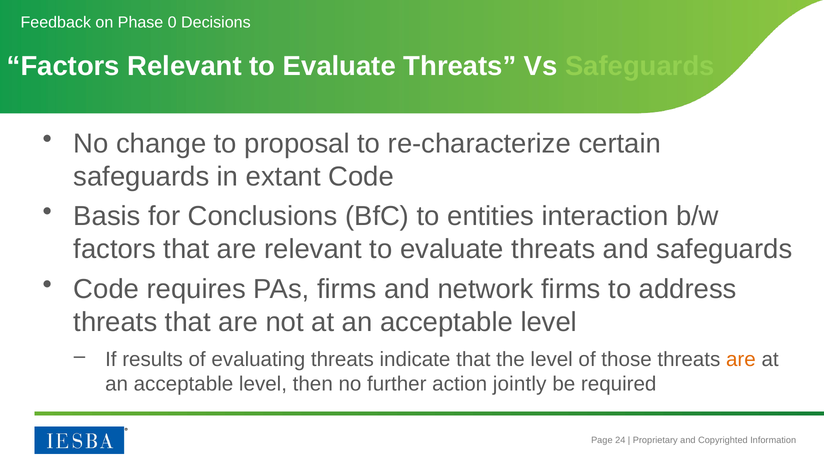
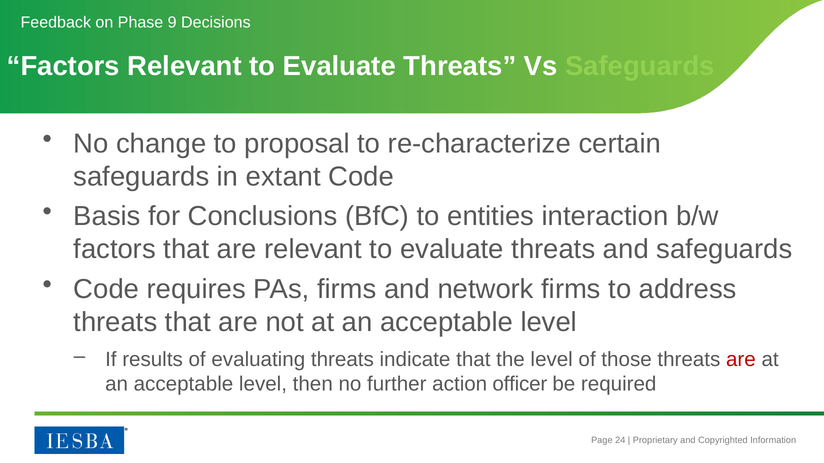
0: 0 -> 9 (172, 23)
are colour: orange -> red (741, 360)
jointly: jointly -> officer (520, 384)
